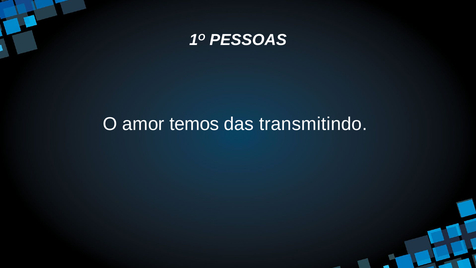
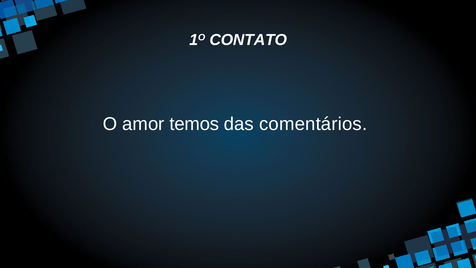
PESSOAS: PESSOAS -> CONTATO (248, 40)
transmitindo: transmitindo -> comentários (313, 124)
